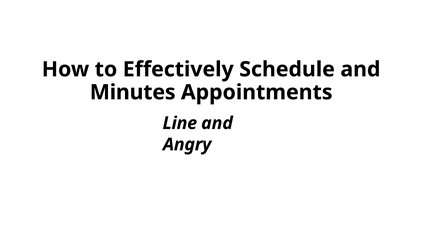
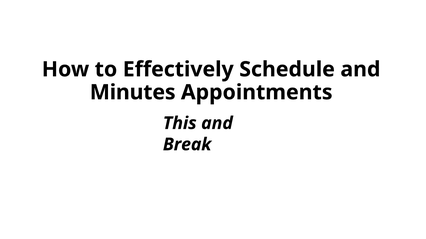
Line: Line -> This (180, 124)
Angry: Angry -> Break (187, 145)
